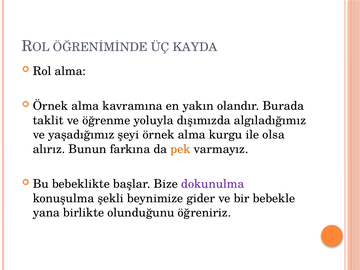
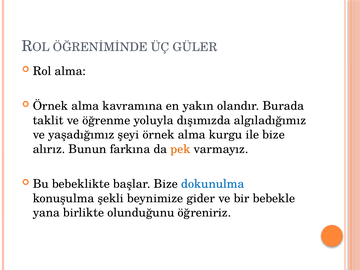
KAYDA: KAYDA -> GÜLER (195, 47)
ile olsa: olsa -> bize (274, 135)
dokunulma colour: purple -> blue (213, 184)
